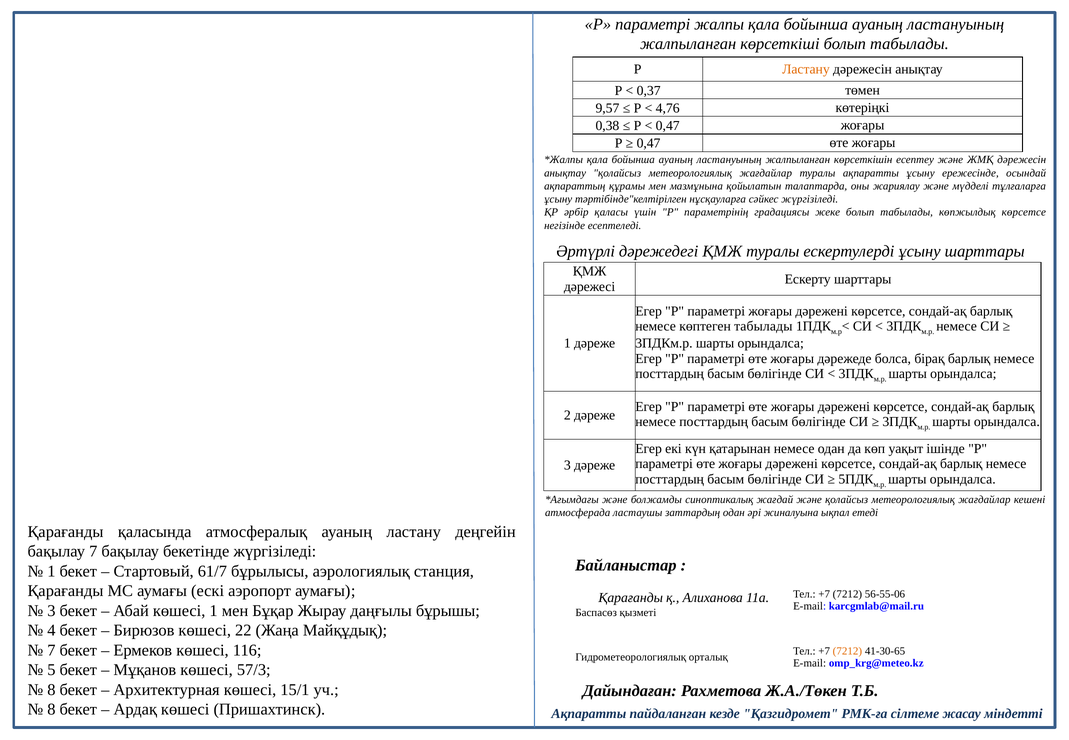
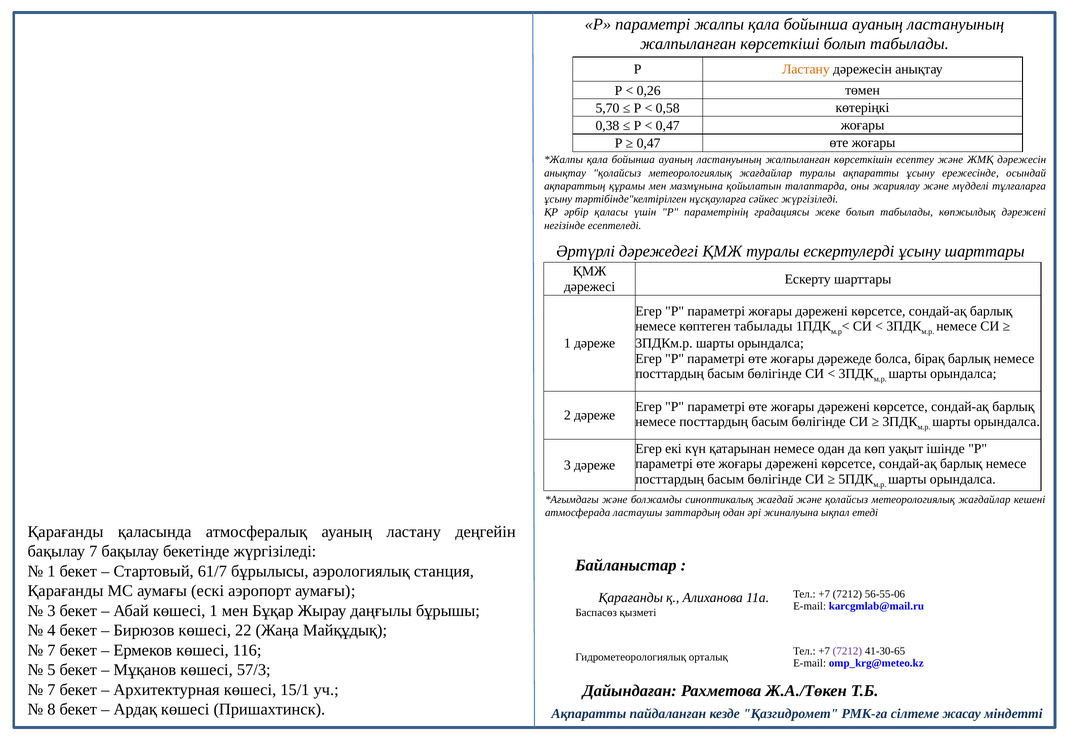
0,37: 0,37 -> 0,26 (649, 91)
9,57: 9,57 -> 5,70 (607, 108)
4,76: 4,76 -> 0,58 (668, 108)
көпжылдық көрсетсе: көрсетсе -> дәрежені (1024, 212)
7212 colour: orange -> purple (847, 651)
8: 8 -> 7 (51, 690)
